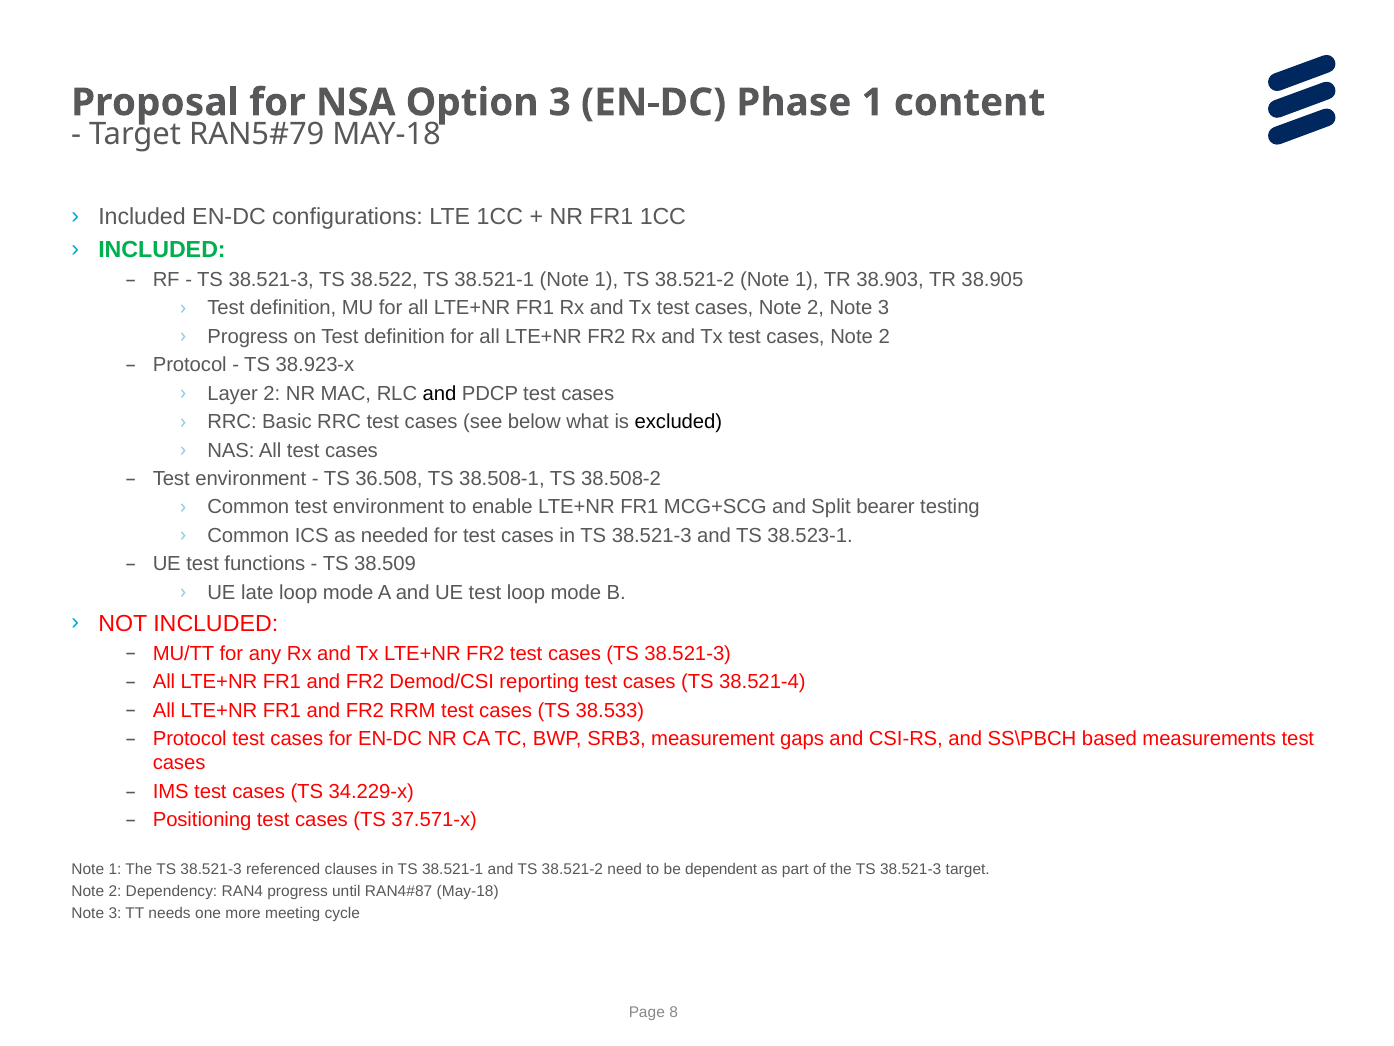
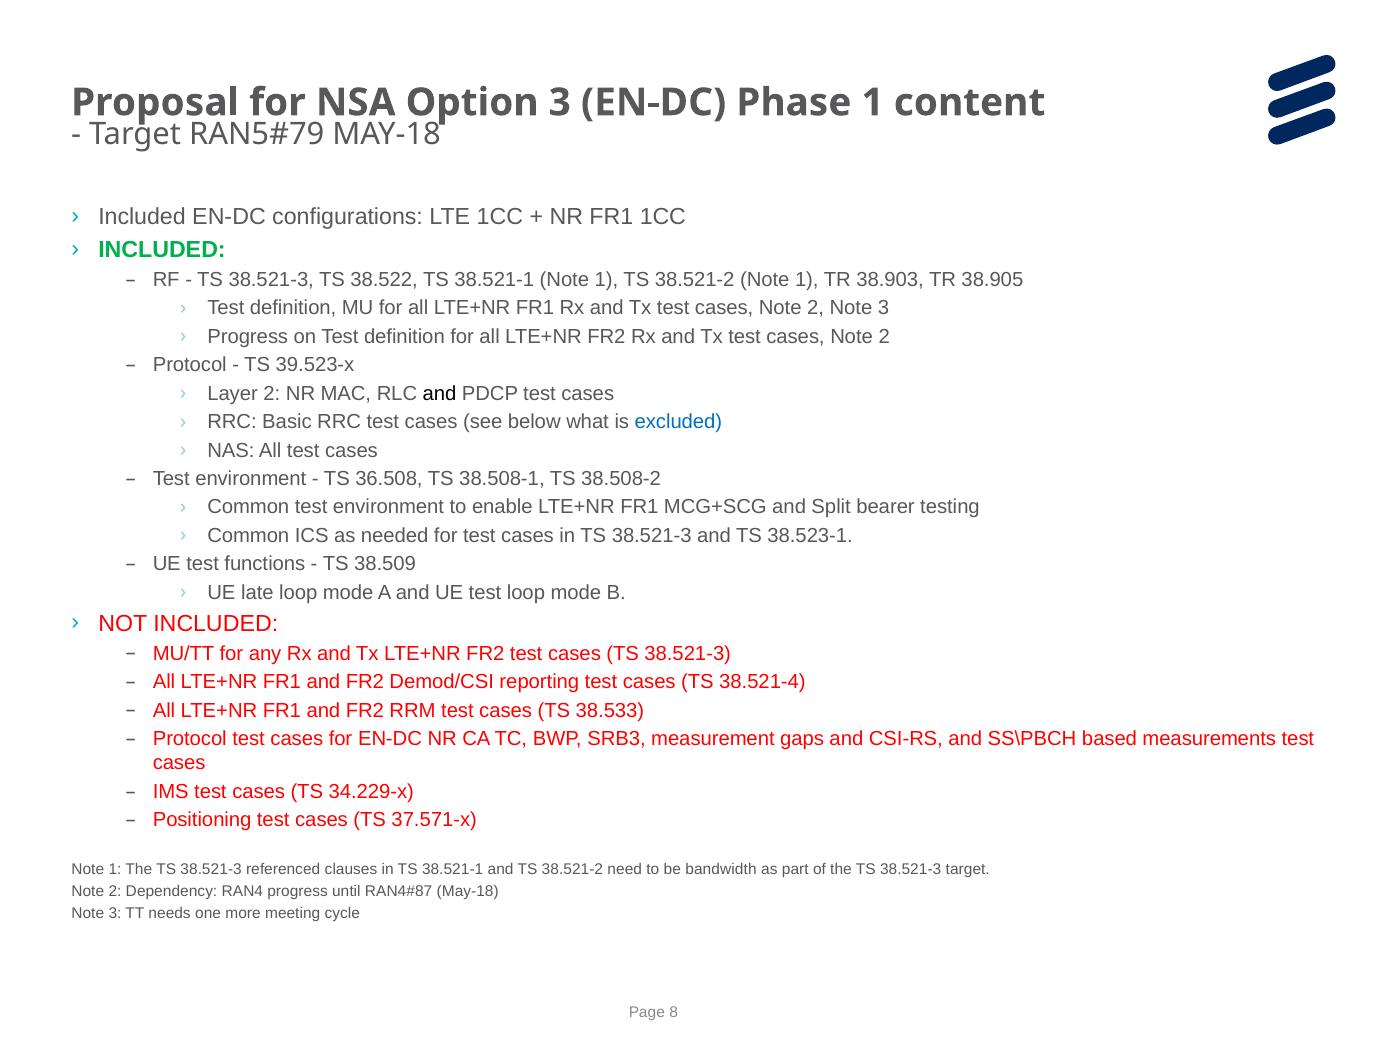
38.923-x: 38.923-x -> 39.523-x (315, 365)
excluded colour: black -> blue (678, 422)
dependent: dependent -> bandwidth (721, 869)
